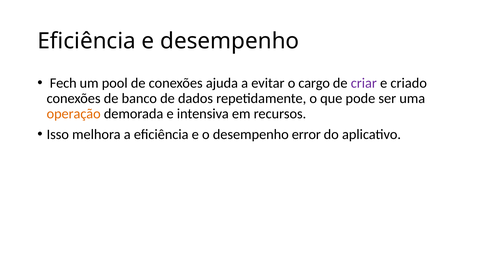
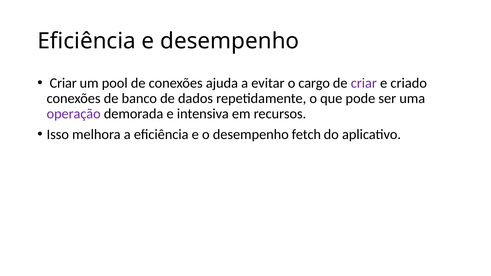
Fech: Fech -> Criar (63, 83)
operação colour: orange -> purple (74, 114)
error: error -> fetch (306, 135)
